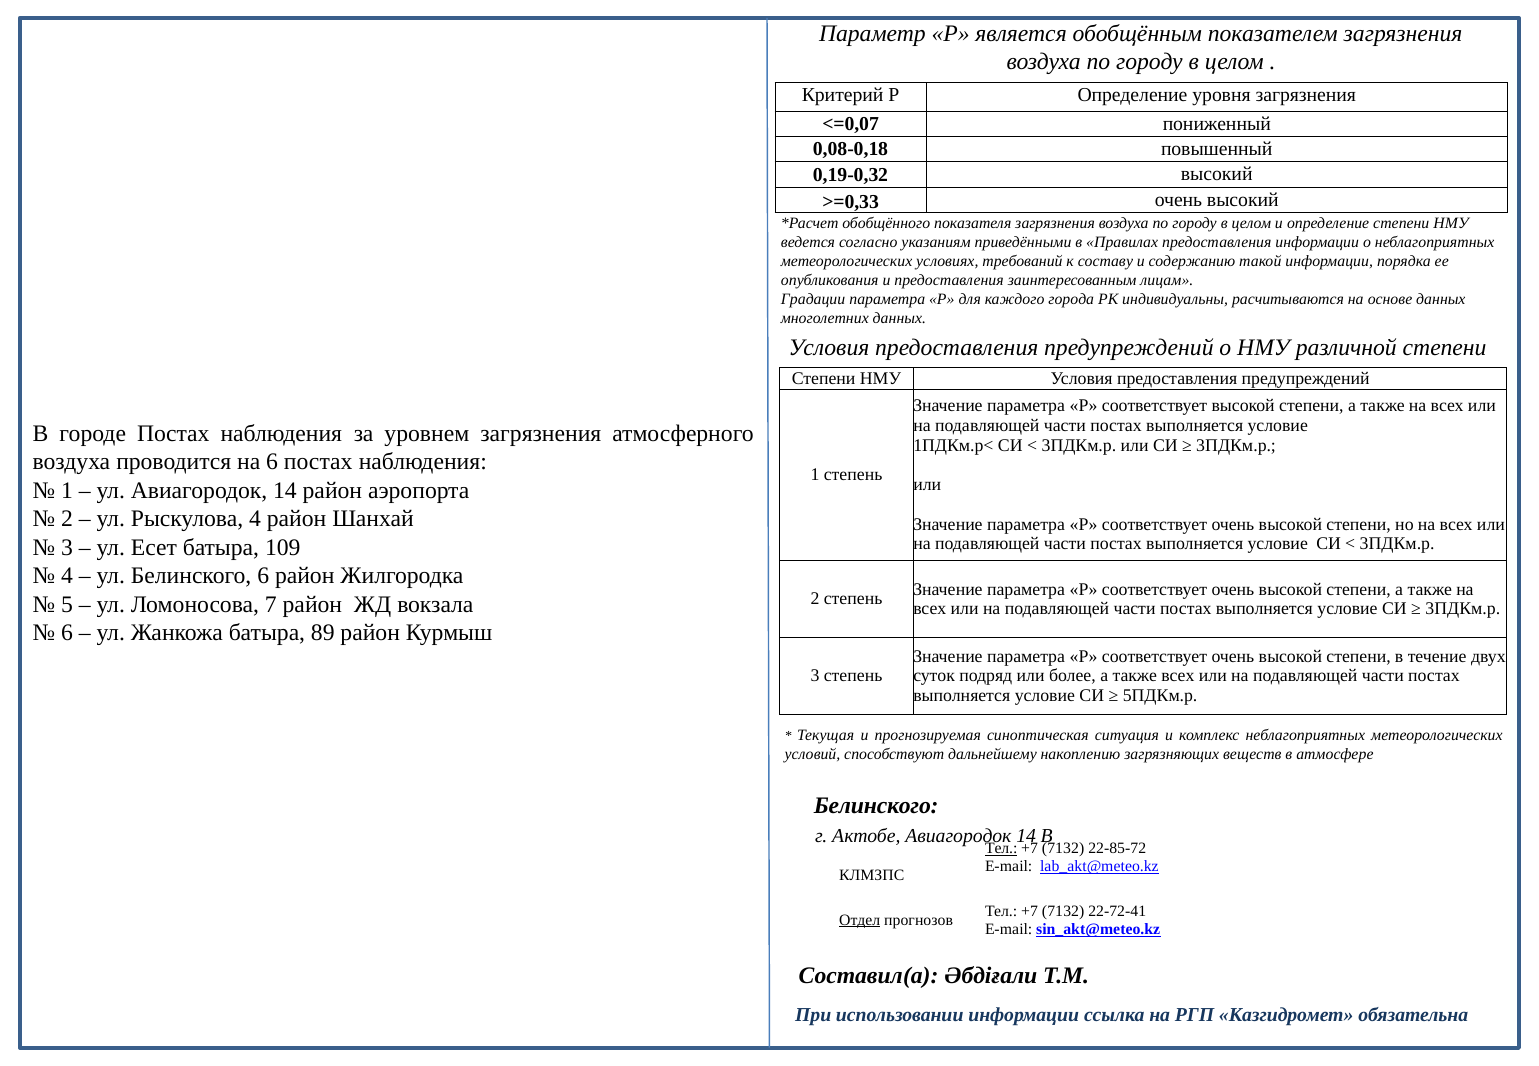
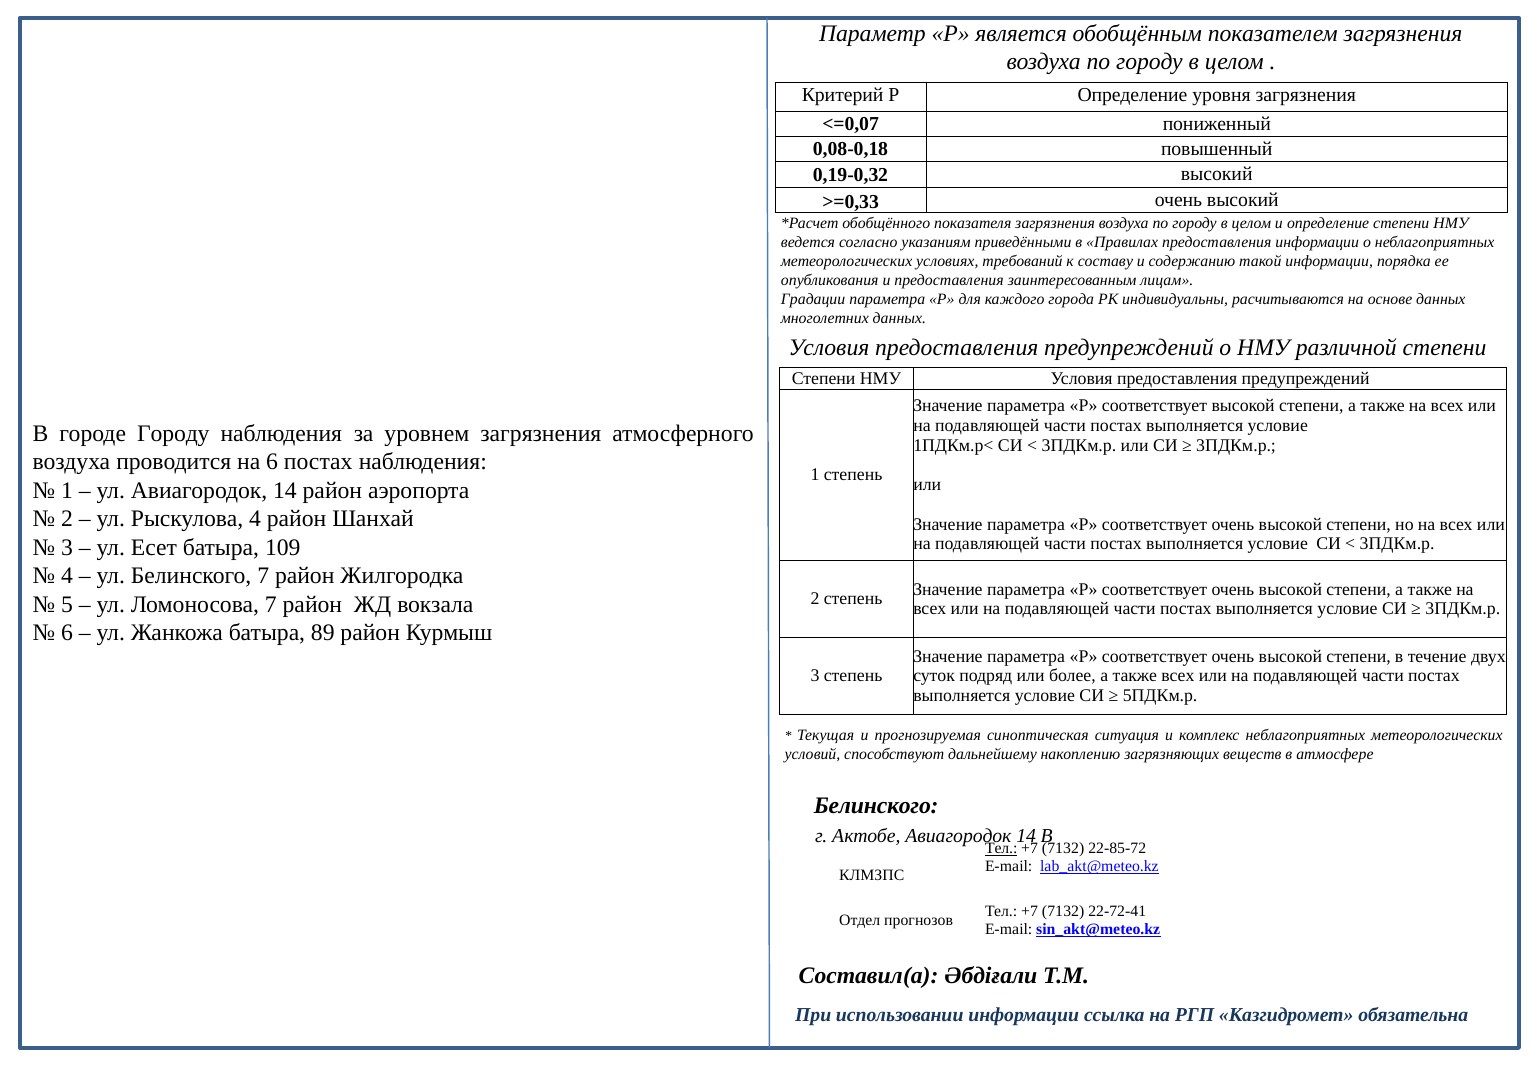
городе Постах: Постах -> Городу (173, 433)
Белинского 6: 6 -> 7 (263, 576)
Отдел underline: present -> none (860, 920)
